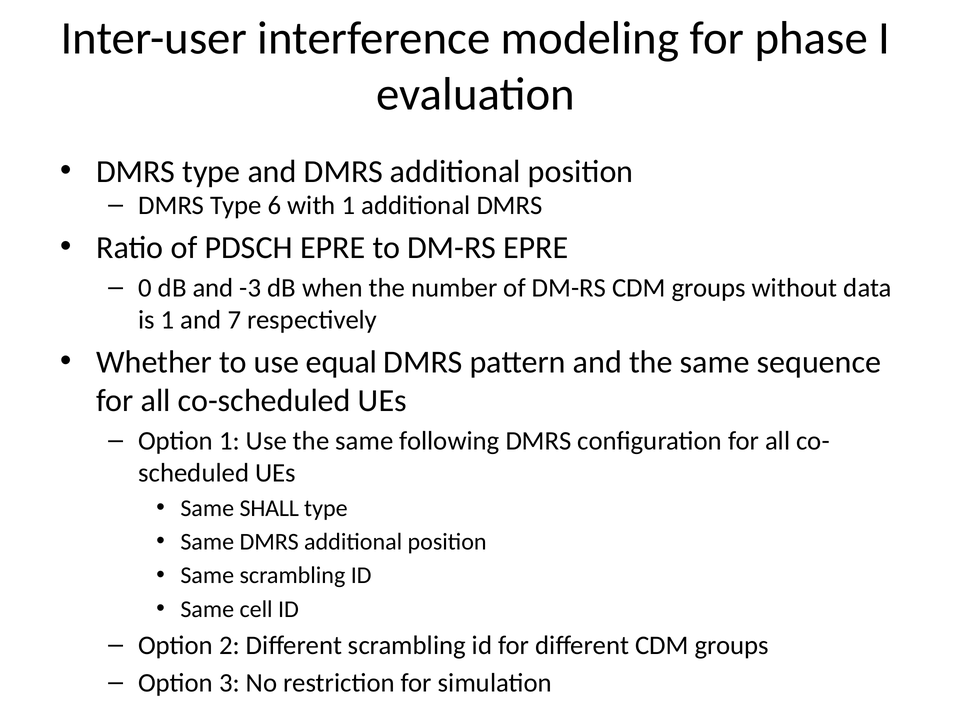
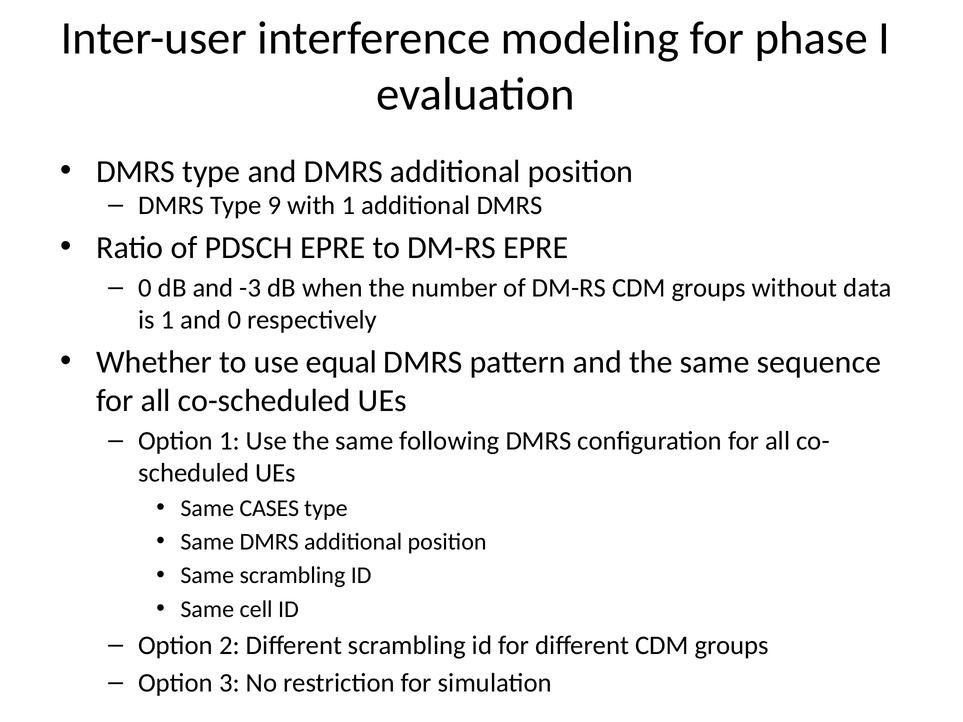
6: 6 -> 9 (274, 206)
and 7: 7 -> 0 (234, 320)
SHALL: SHALL -> CASES (269, 508)
